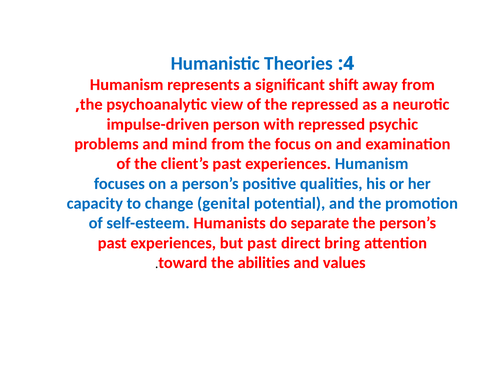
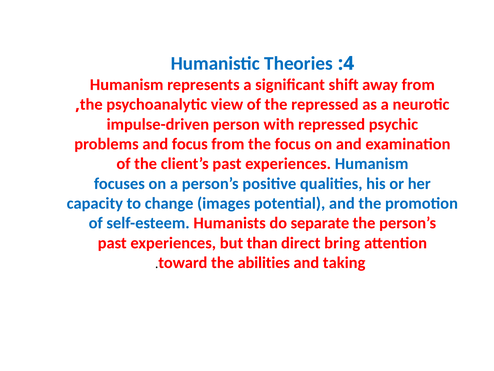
and mind: mind -> focus (190, 144)
genital: genital -> images (224, 203)
but past: past -> than (262, 243)
values: values -> taking (344, 262)
